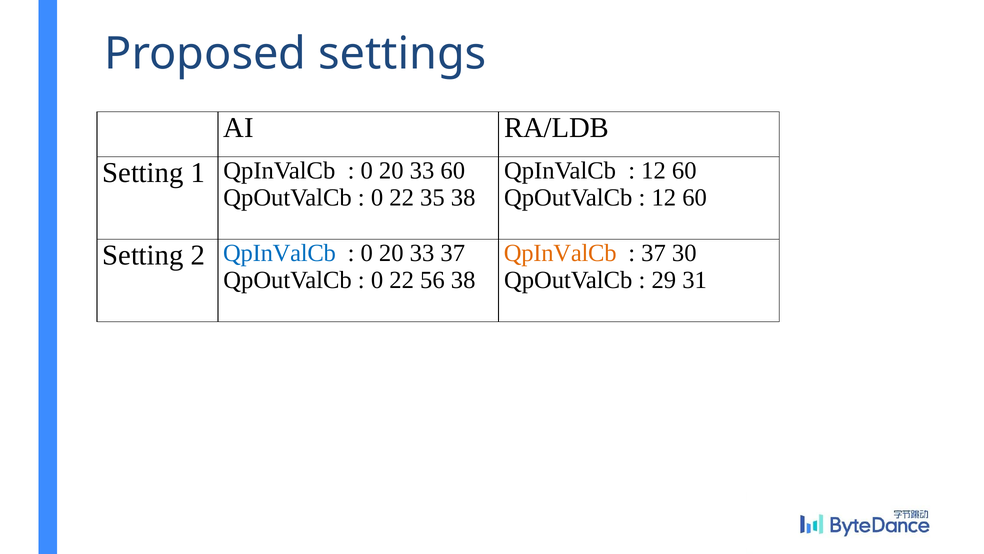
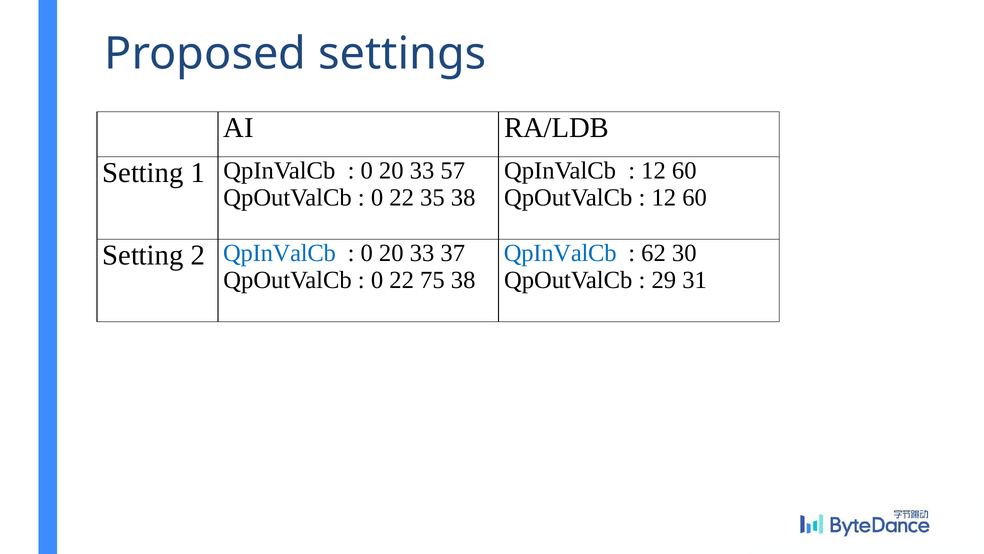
33 60: 60 -> 57 (453, 170)
QpInValCb colour: orange -> blue (560, 253)
37: 37 -> 62 (654, 253)
56: 56 -> 75 (432, 280)
